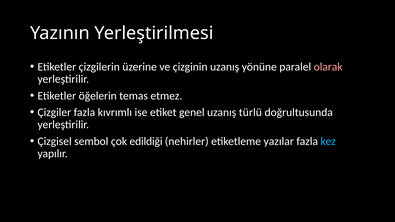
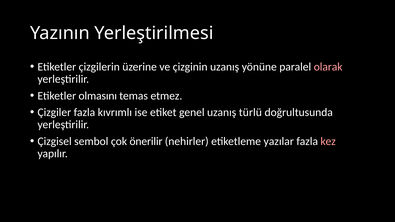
öğelerin: öğelerin -> olmasını (98, 96)
edildiği: edildiği -> önerilir (146, 141)
kez colour: light blue -> pink (328, 141)
